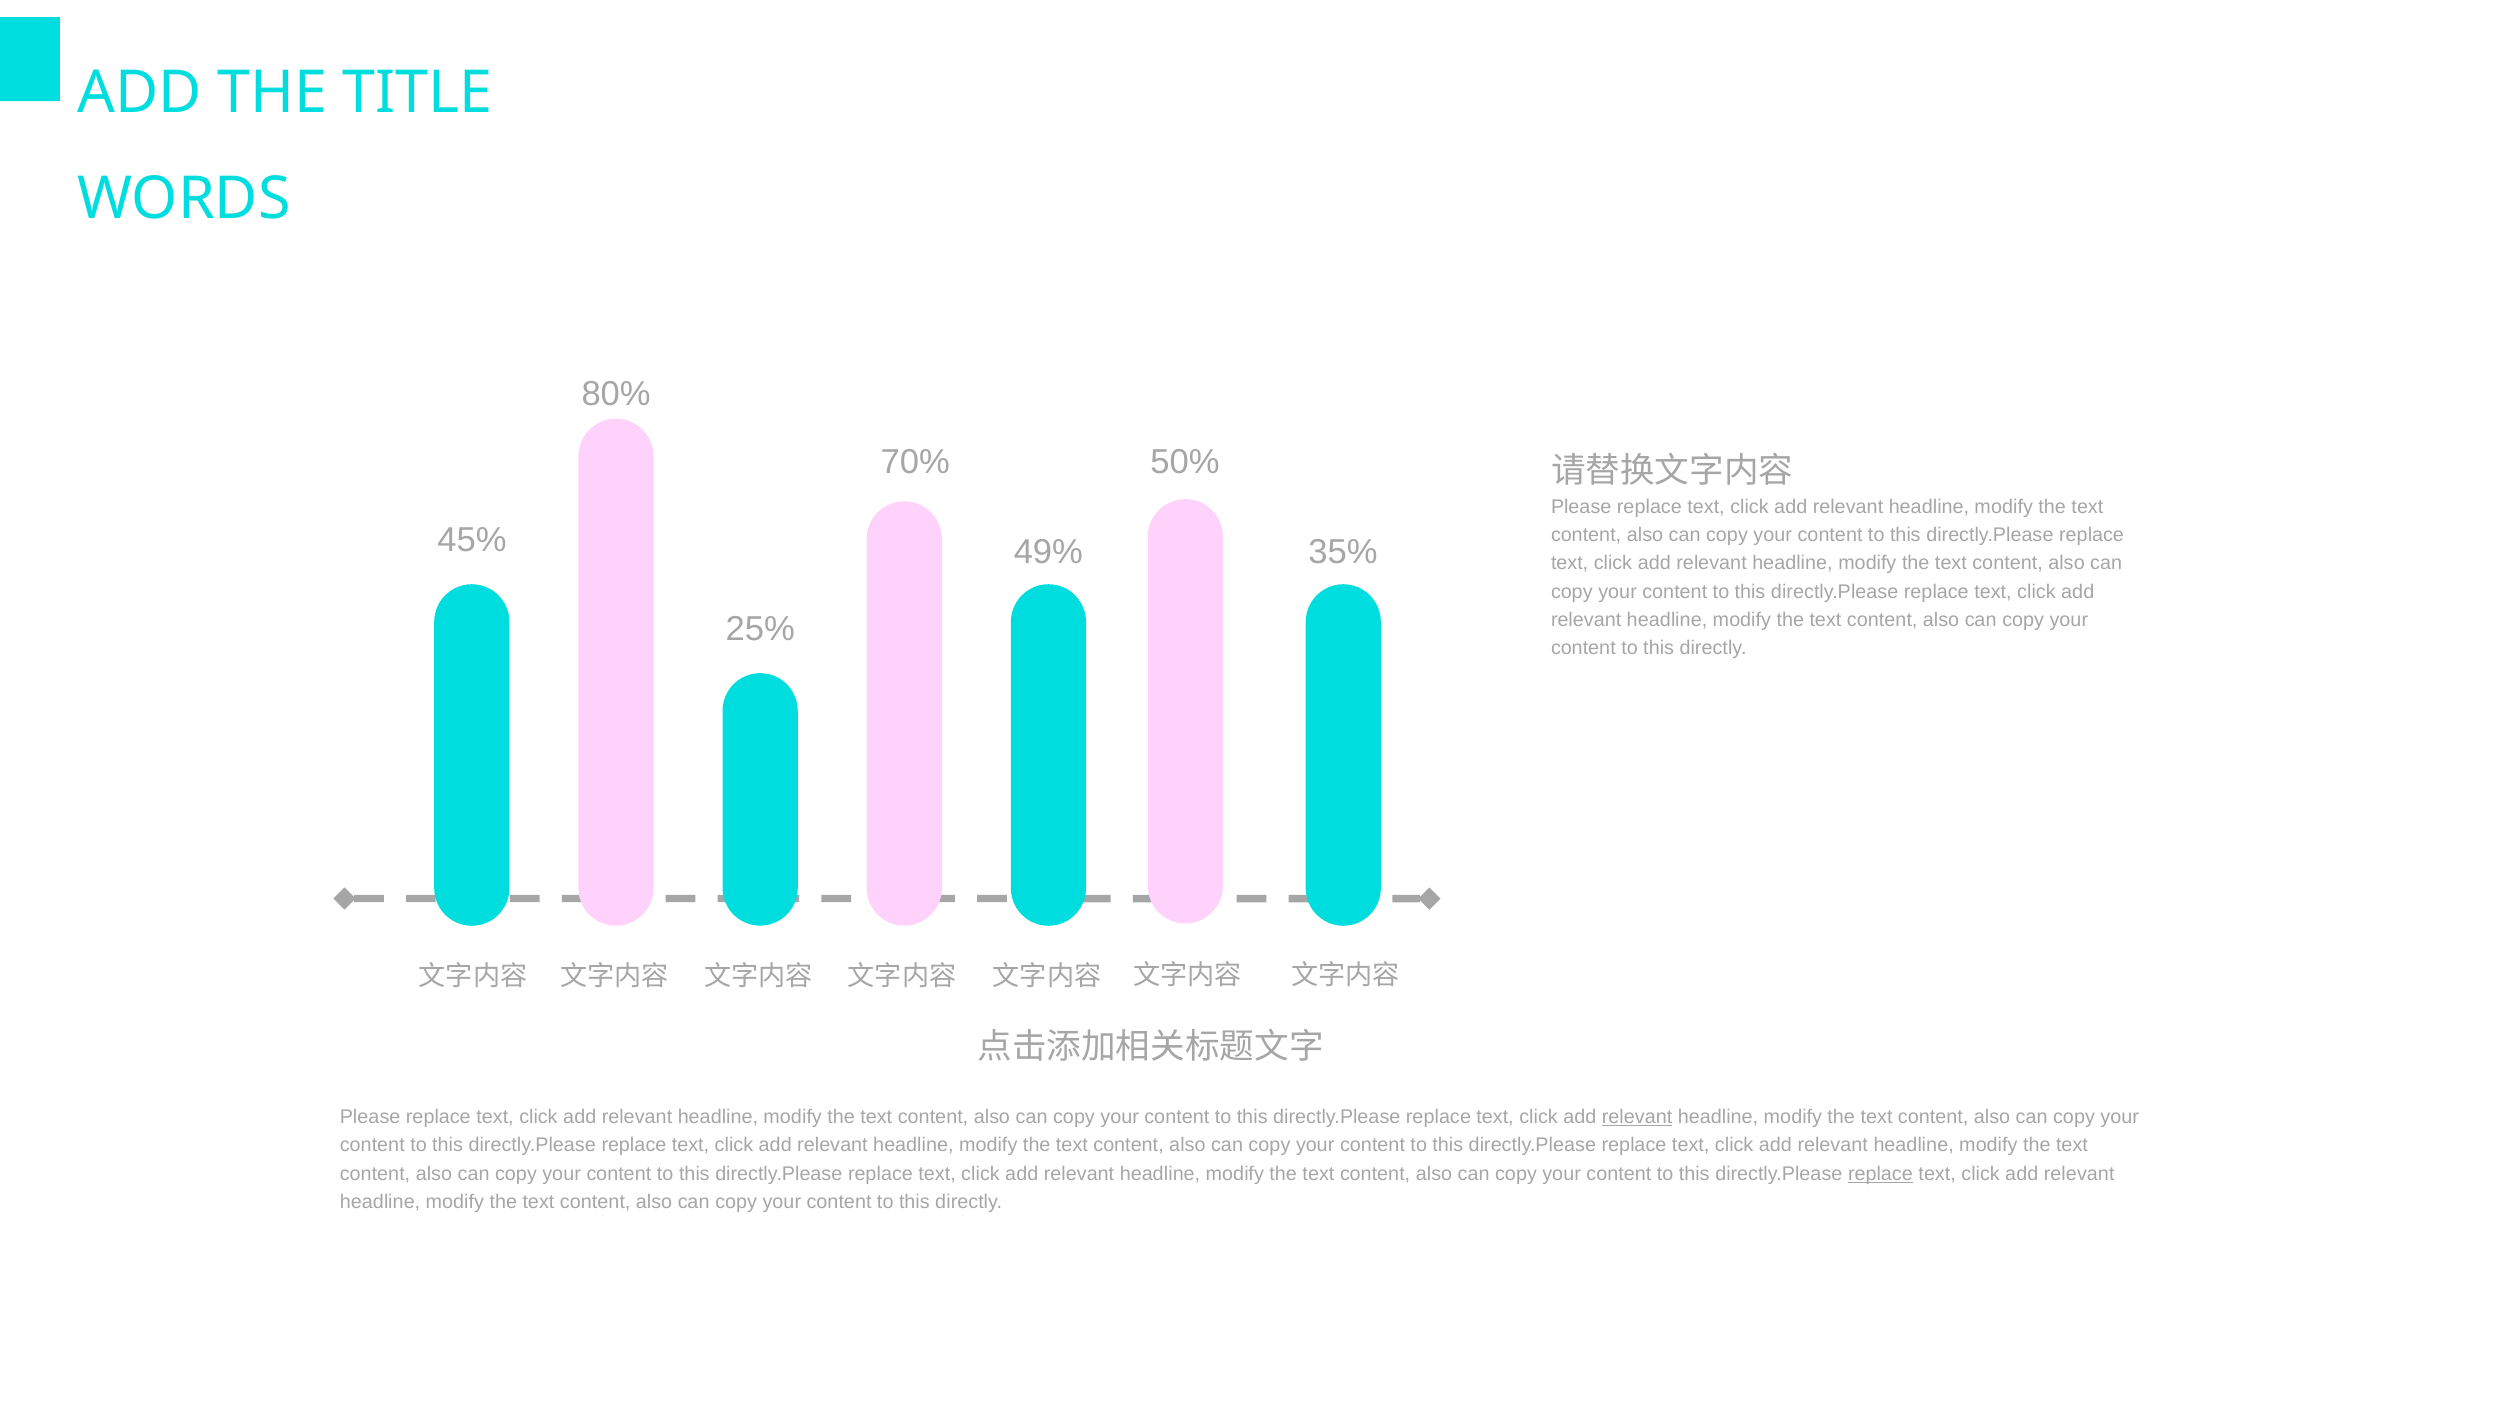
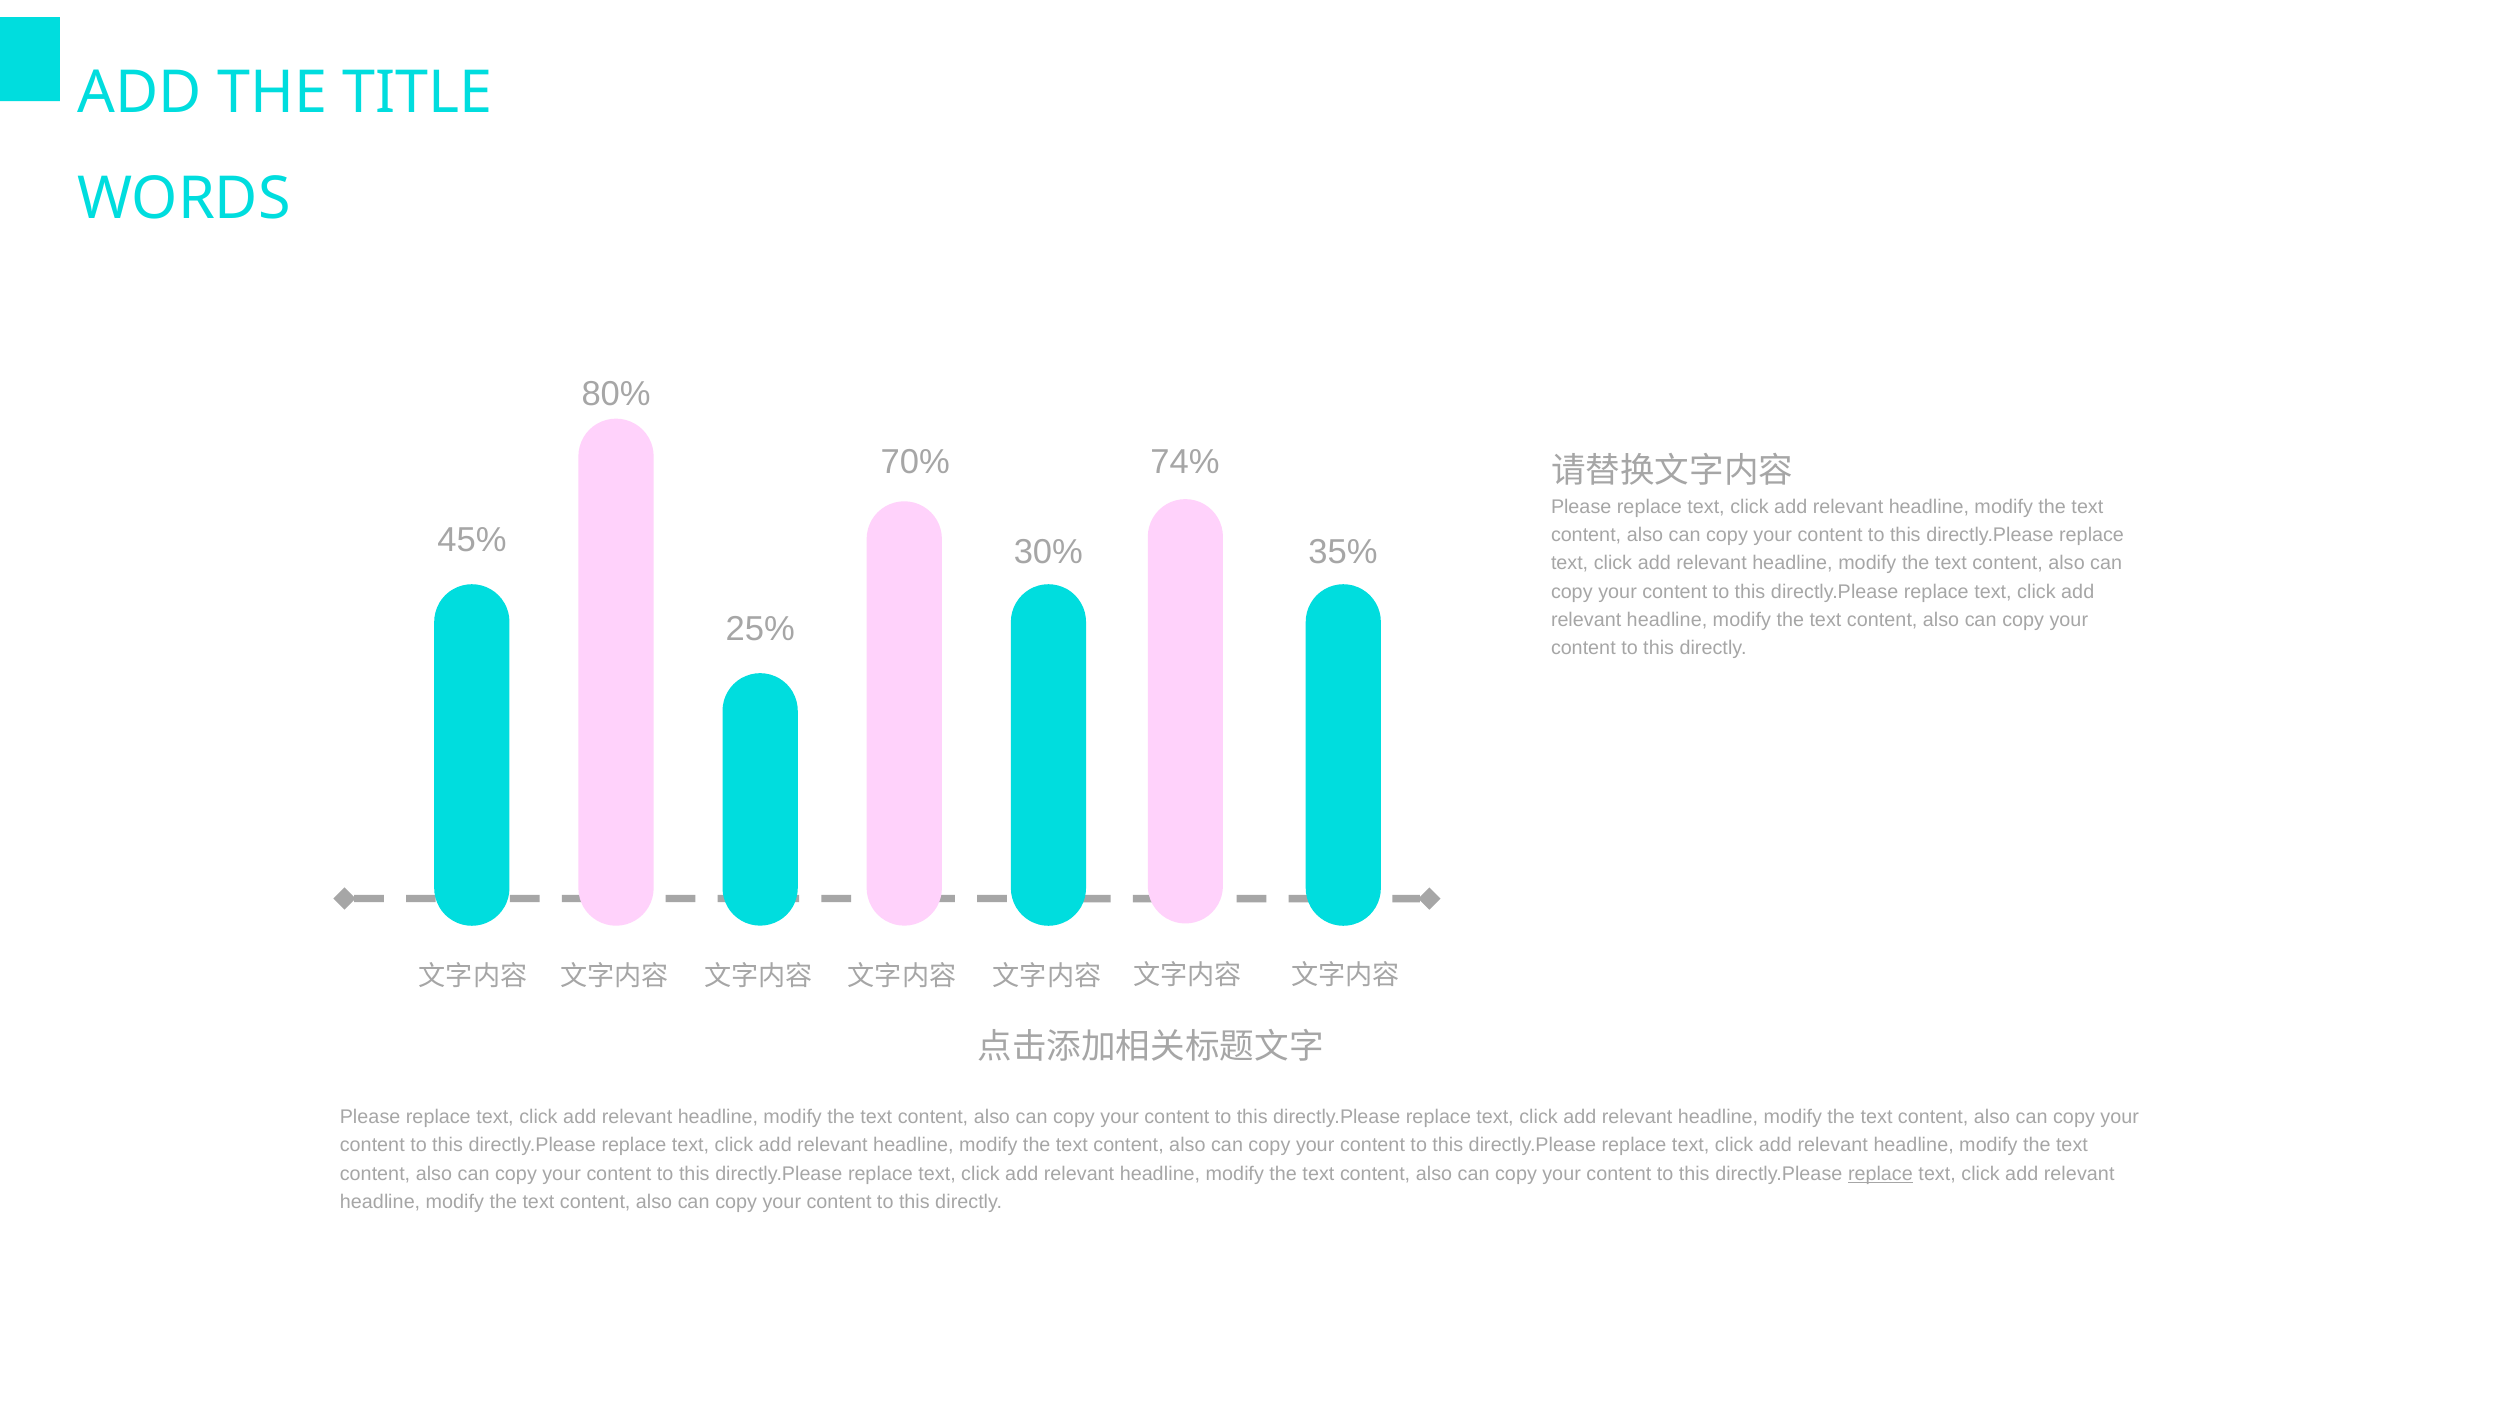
50%: 50% -> 74% (1185, 462)
49%: 49% -> 30% (1048, 552)
relevant underline: present -> none (1637, 1117)
